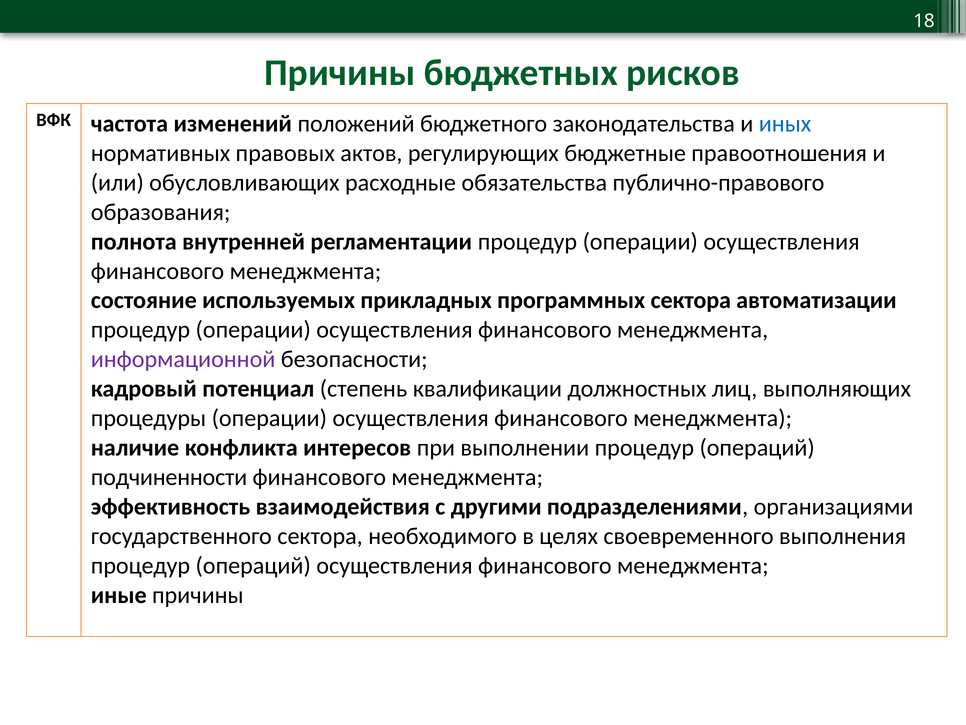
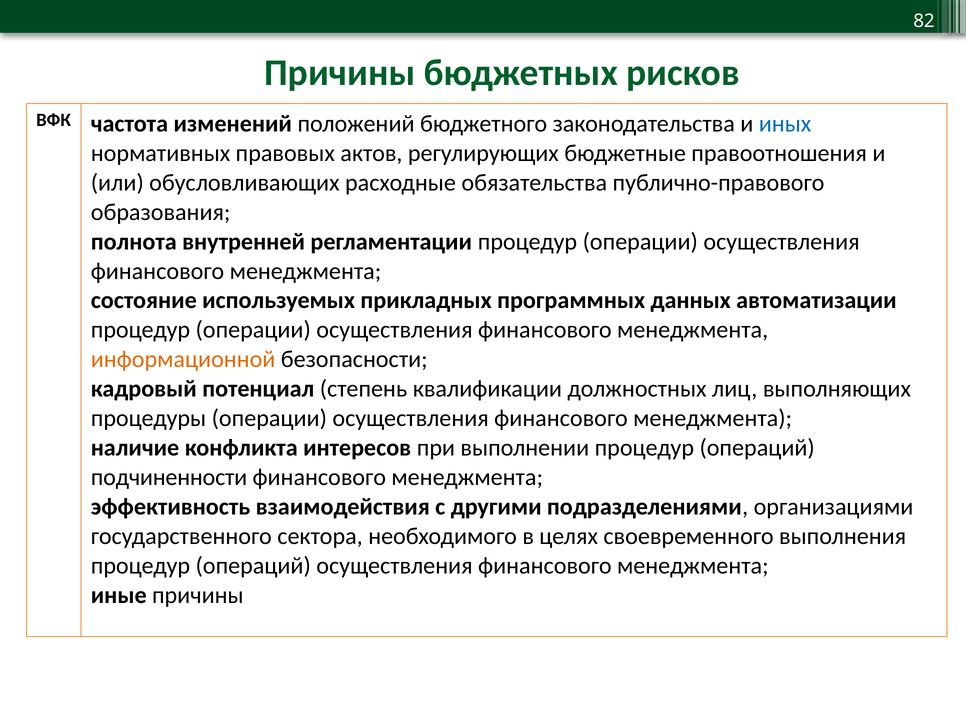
18: 18 -> 82 (924, 21)
программных сектора: сектора -> данных (691, 300)
информационной colour: purple -> orange (183, 359)
